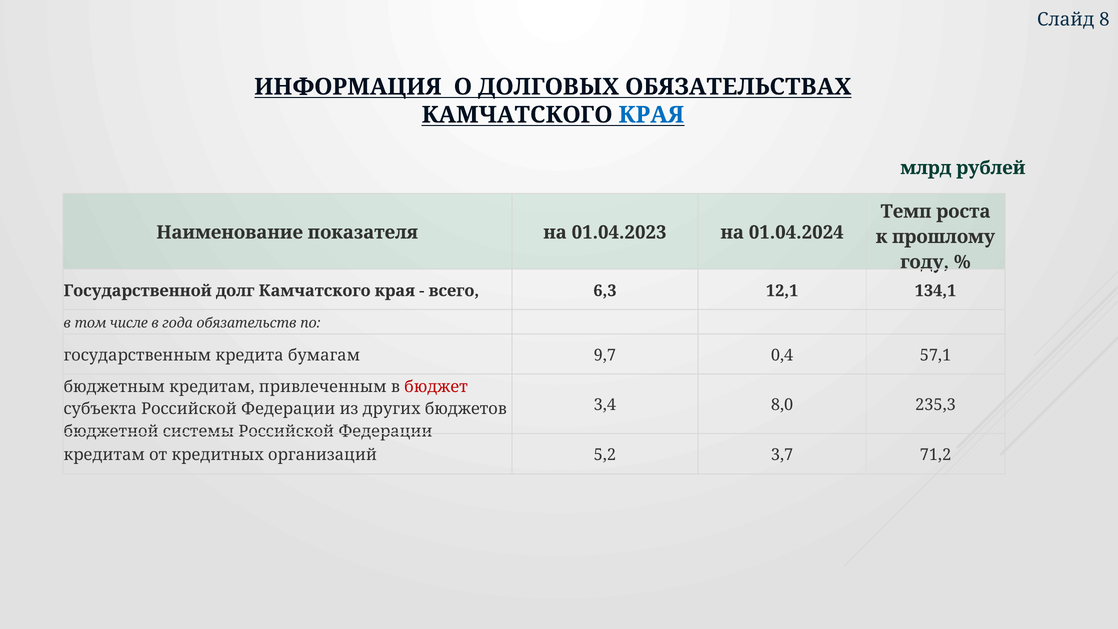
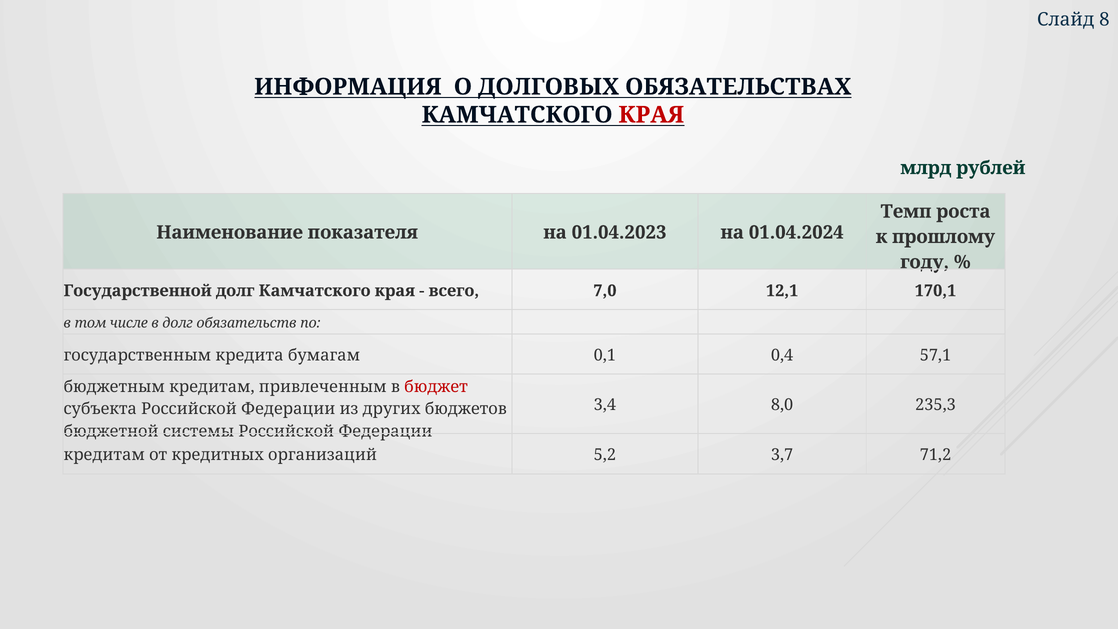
КРАЯ colour: blue -> red (651, 115)
6,3: 6,3 -> 7,0 (605, 291)
134,1: 134,1 -> 170,1 (936, 291)
в года: года -> долг (178, 323)
9,7: 9,7 -> 0,1 (605, 355)
